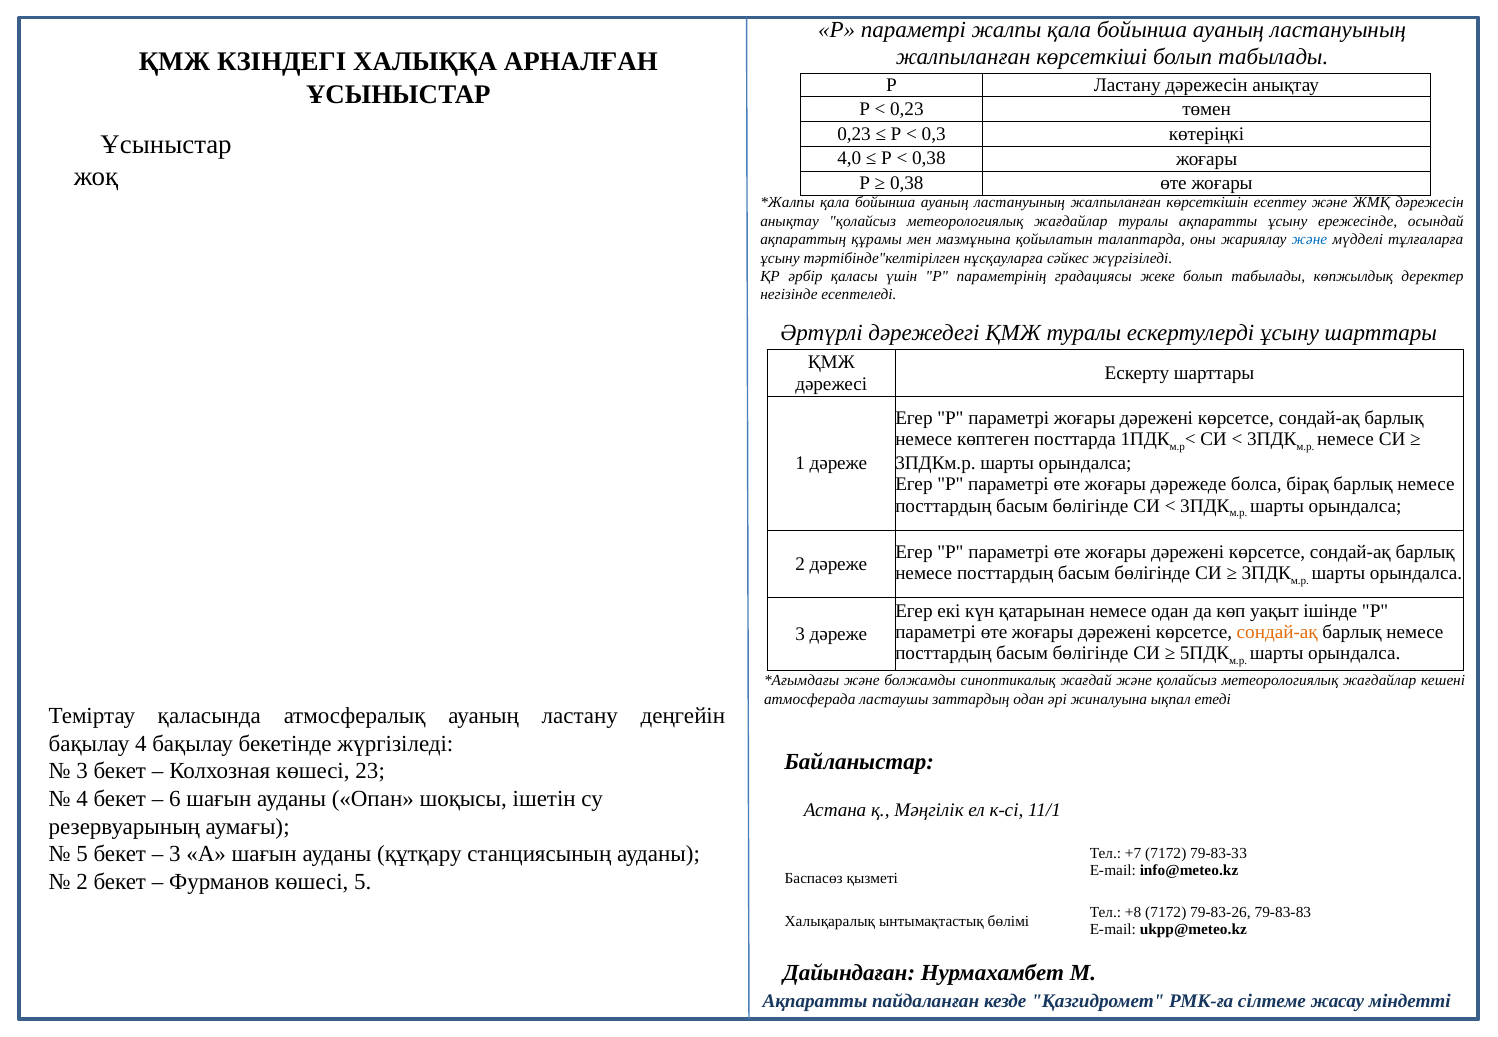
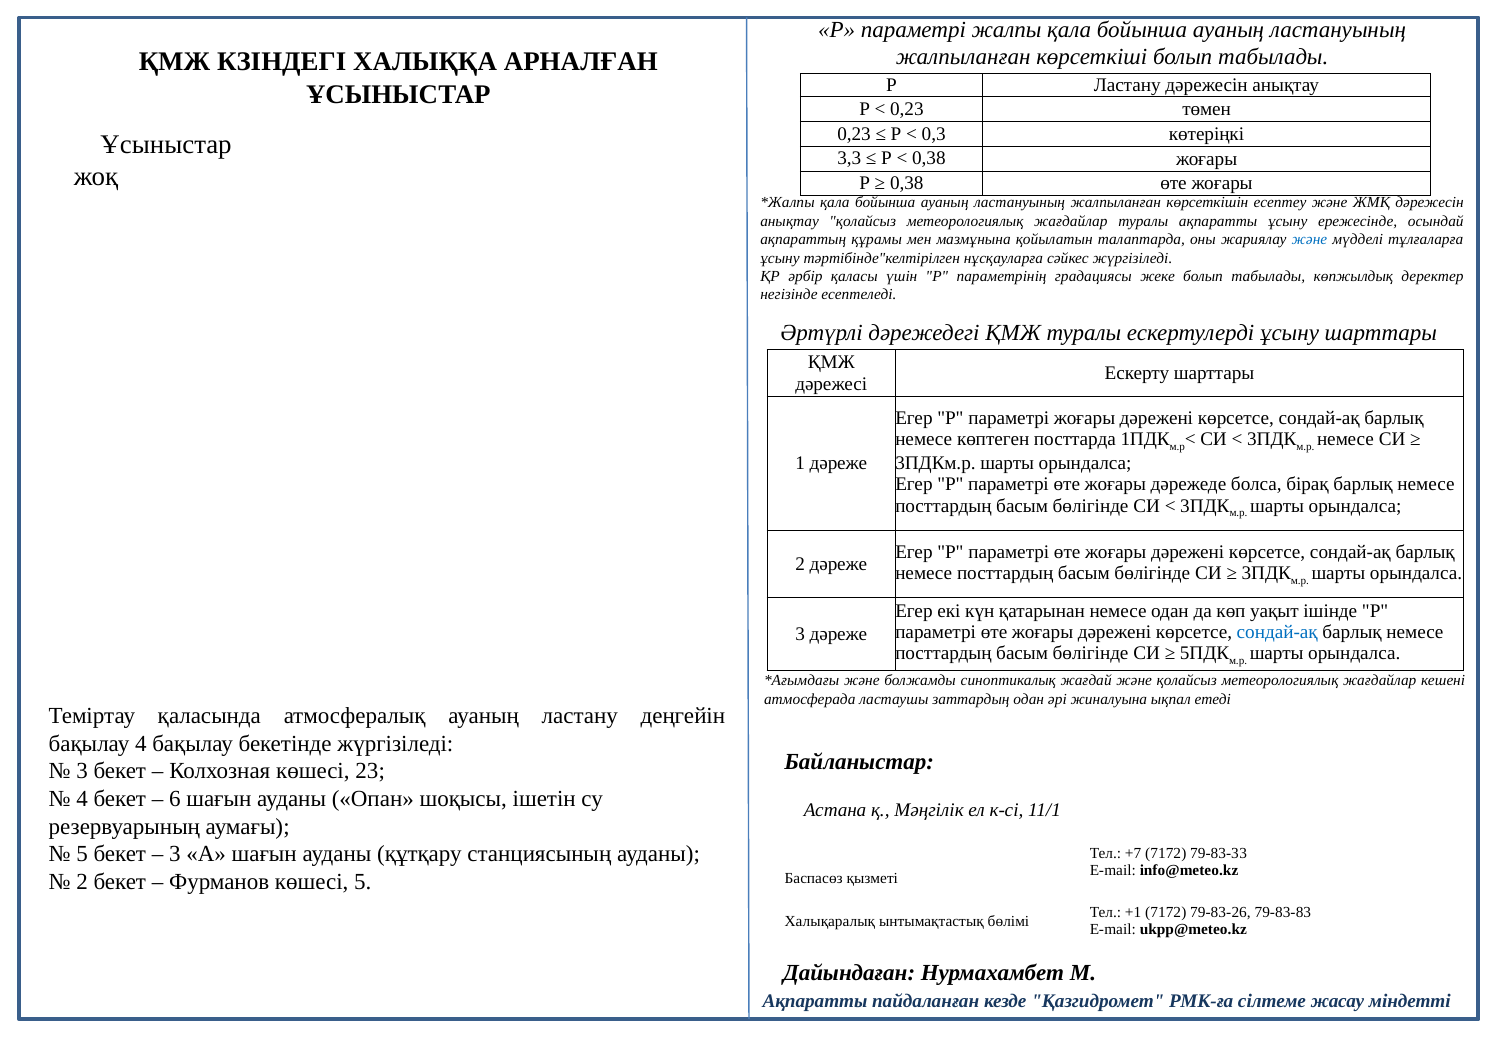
4,0: 4,0 -> 3,3 (849, 158)
сондай-ақ colour: orange -> blue (1277, 632)
+8: +8 -> +1 (1133, 913)
